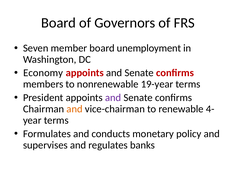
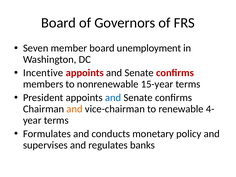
Economy: Economy -> Incentive (43, 73)
19-year: 19-year -> 15-year (157, 84)
and colour: purple -> blue (113, 98)
